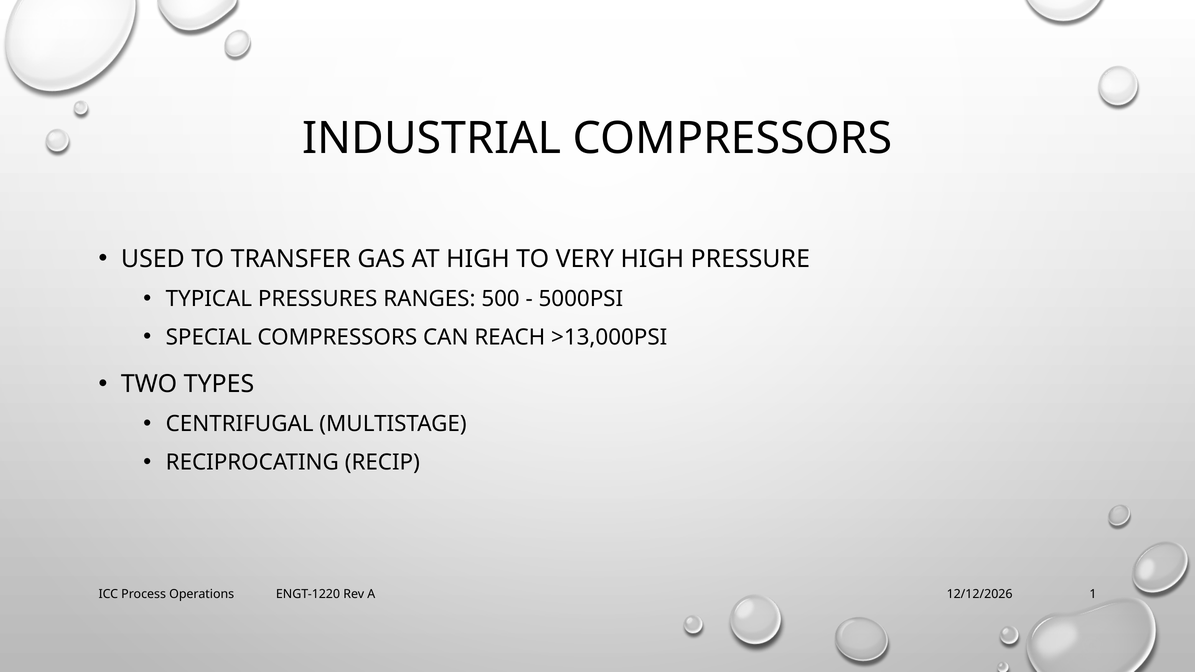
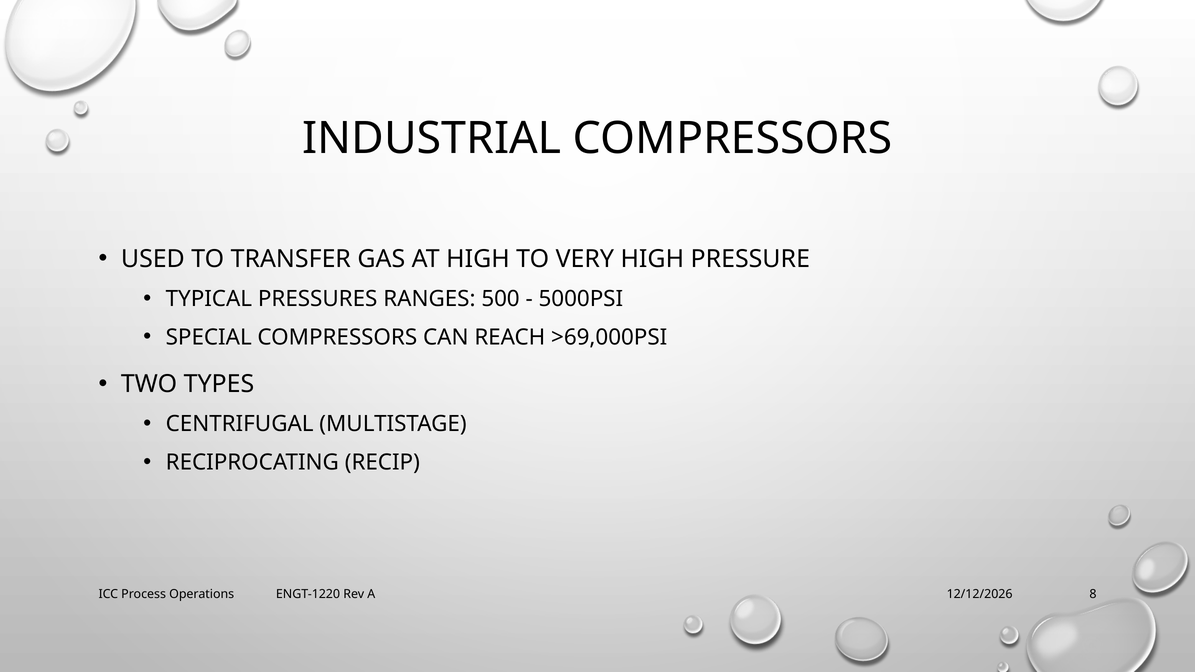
>13,000PSI: >13,000PSI -> >69,000PSI (609, 337)
1: 1 -> 8 (1093, 594)
